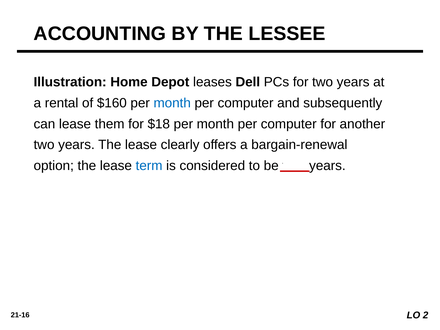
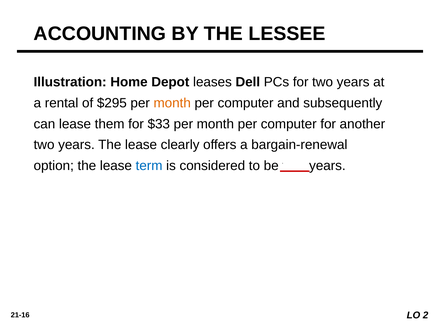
$160: $160 -> $295 (112, 103)
month colour: blue -> orange (172, 103)
$18: $18 -> $33 (159, 124)
